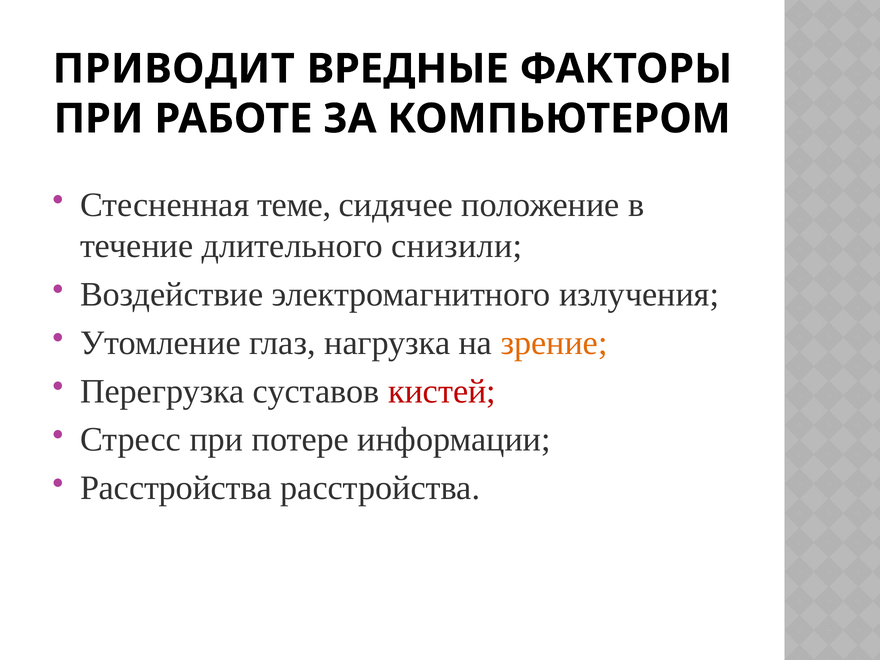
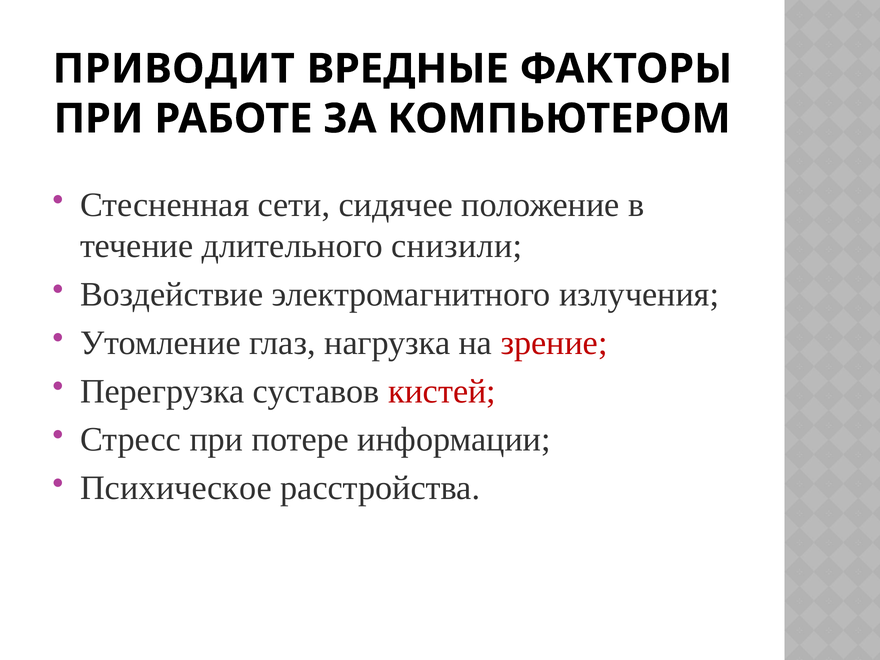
теме: теме -> сети (294, 205)
зрение colour: orange -> red (554, 343)
Расстройства: Расстройства -> Психическое (176, 488)
